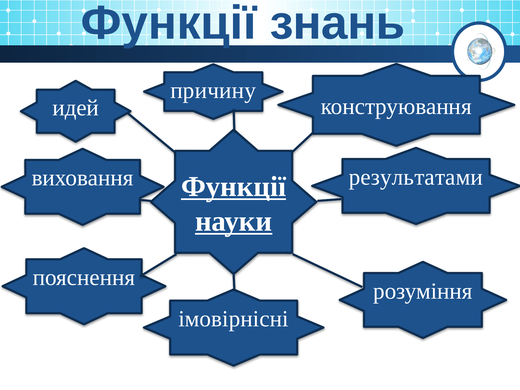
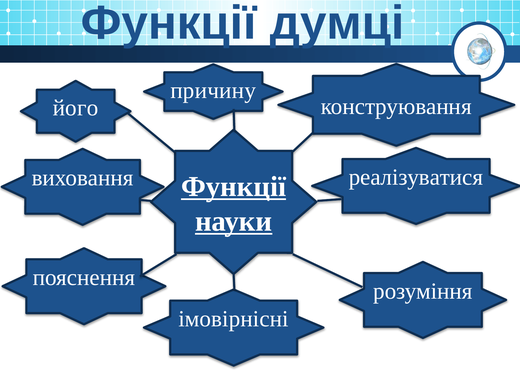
знань: знань -> думці (337, 23)
идей: идей -> його (76, 108)
результатами: результатами -> реалізуватися (416, 177)
